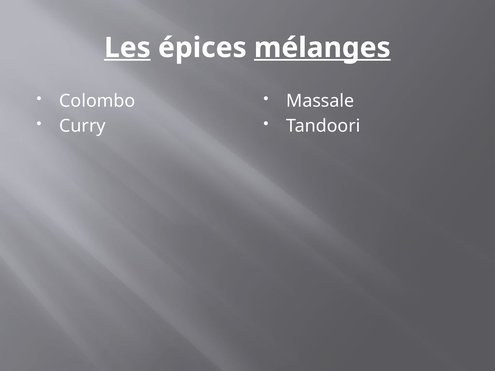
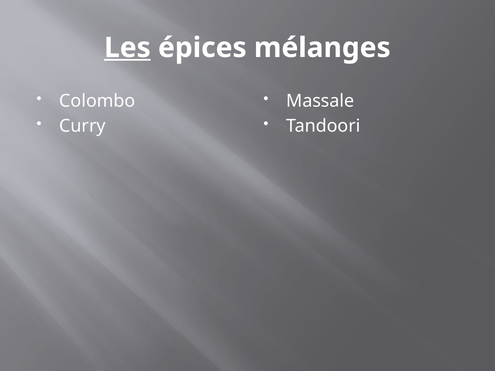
mélanges underline: present -> none (322, 48)
